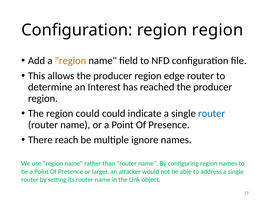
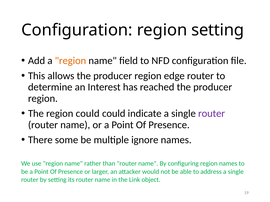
region region: region -> setting (218, 30)
router colour: blue -> purple (212, 114)
reach: reach -> some (67, 140)
